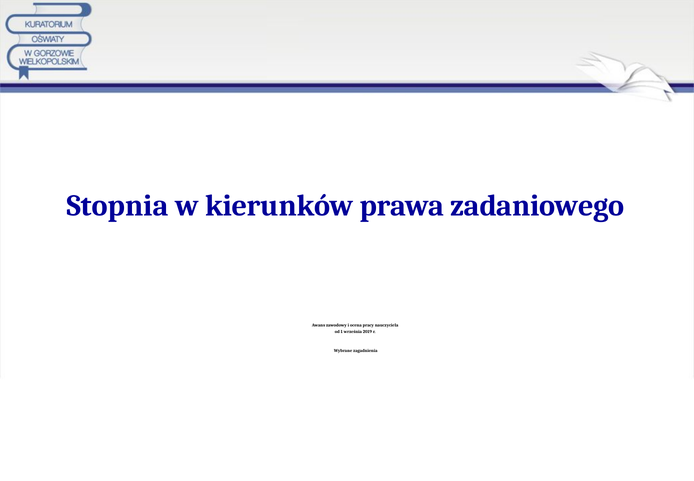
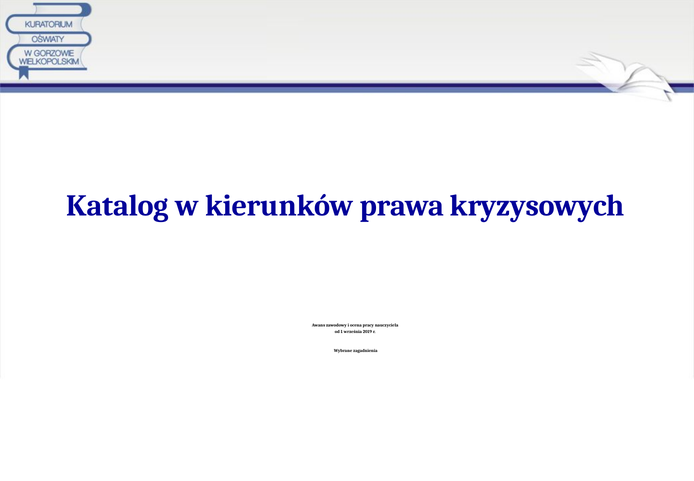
Stopnia: Stopnia -> Katalog (118, 206)
zadaniowego: zadaniowego -> kryzysowych (537, 206)
